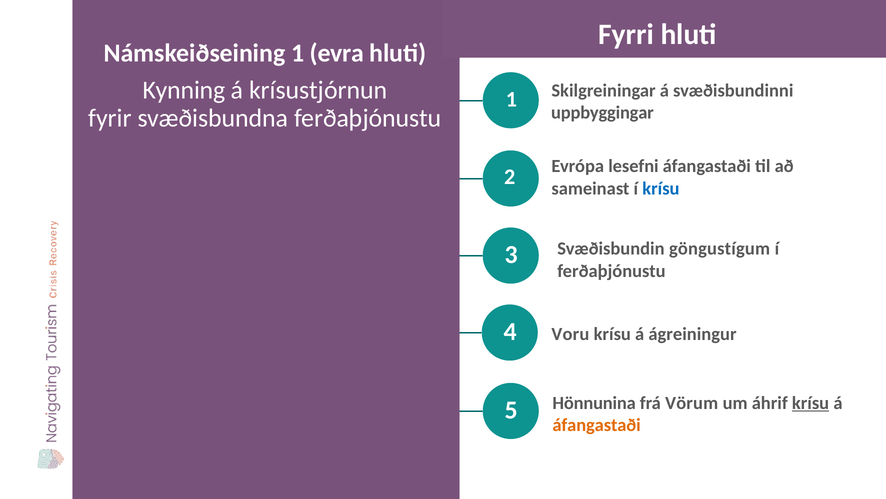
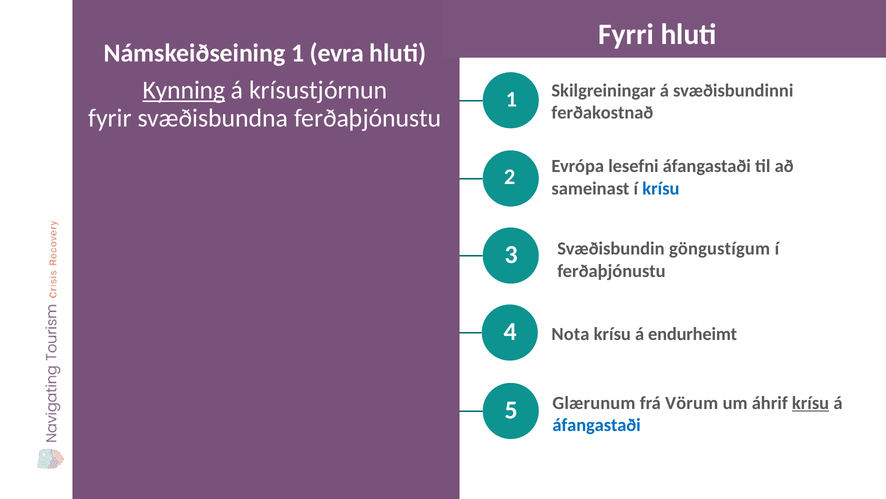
Kynning underline: none -> present (184, 90)
uppbyggingar: uppbyggingar -> ferðakostnað (602, 113)
Voru: Voru -> Nota (570, 334)
ágreiningur: ágreiningur -> endurheimt (693, 334)
Hönnunina: Hönnunina -> Glærunum (594, 402)
áfangastaði colour: orange -> blue (597, 425)
